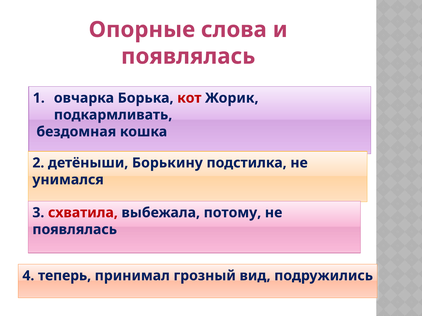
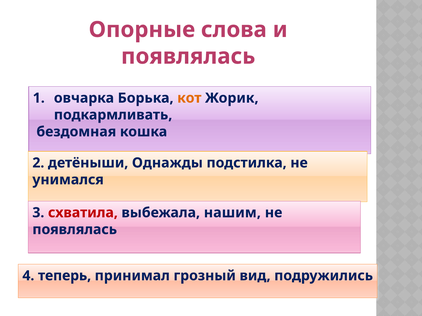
кот colour: red -> orange (189, 98)
Борькину: Борькину -> Однажды (167, 163)
потому: потому -> нашим (232, 213)
